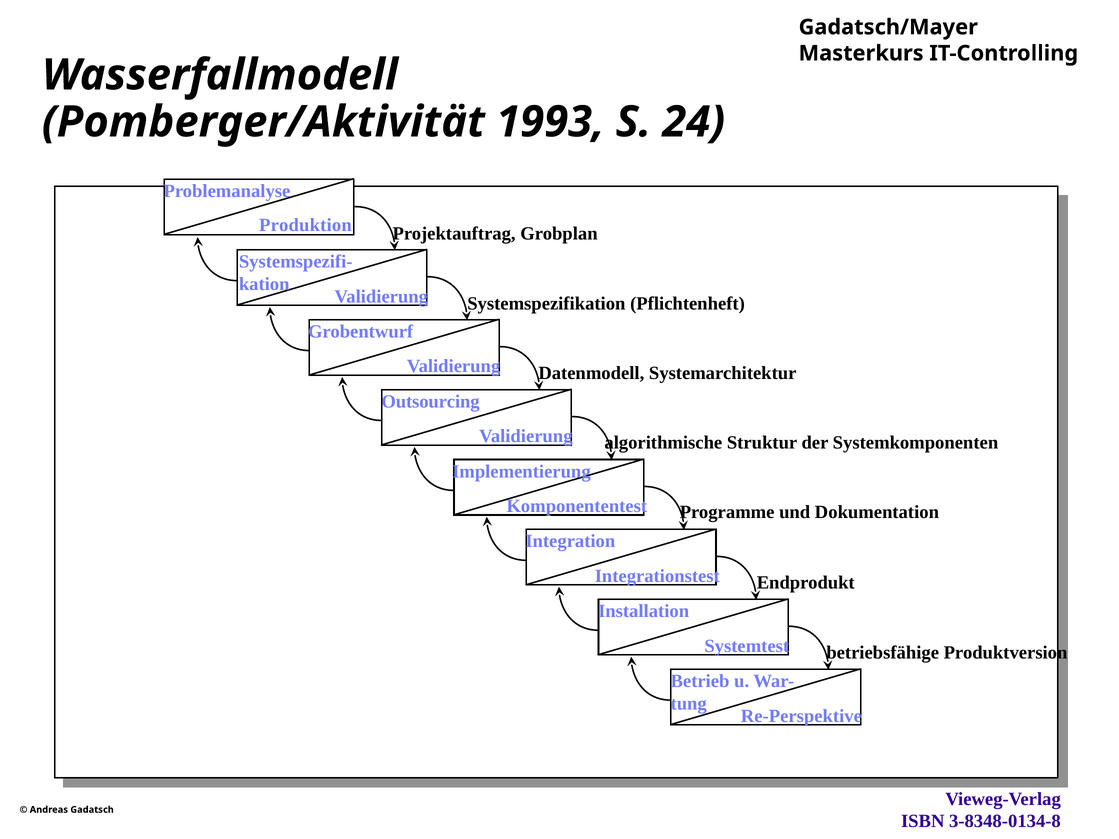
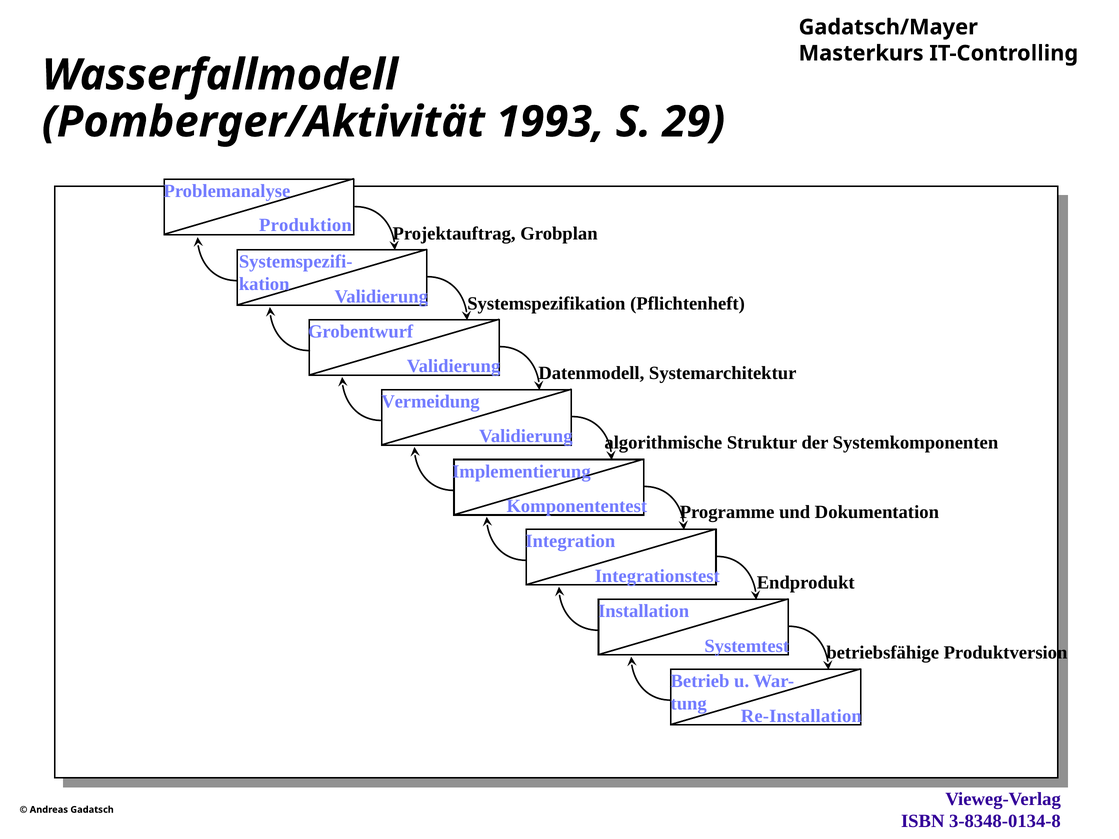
24: 24 -> 29 (694, 122)
Outsourcing: Outsourcing -> Vermeidung (431, 402)
Re-Perspektive: Re-Perspektive -> Re-Installation (801, 716)
